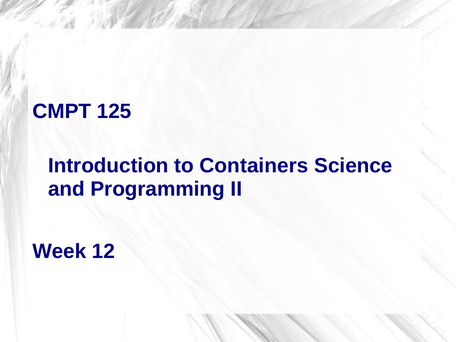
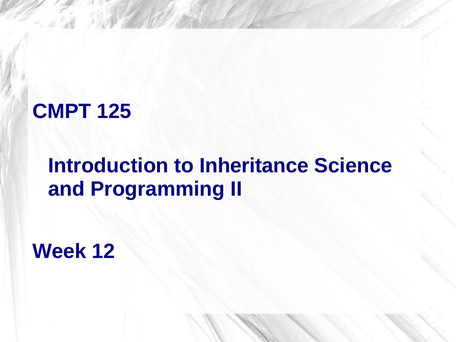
Containers: Containers -> Inheritance (254, 166)
